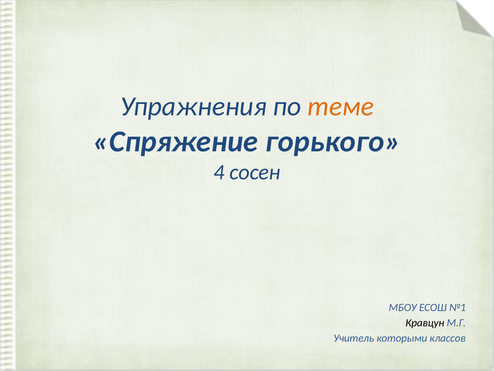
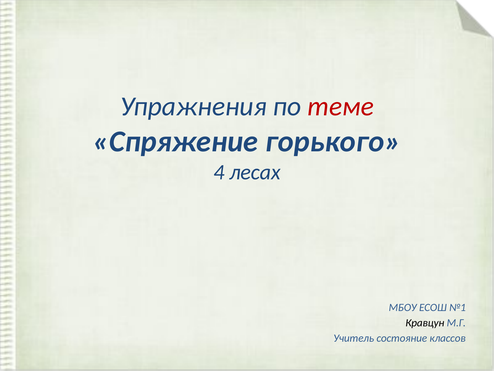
теме colour: orange -> red (341, 106)
сосен: сосен -> лесах (255, 172)
которыми: которыми -> состояние (402, 338)
